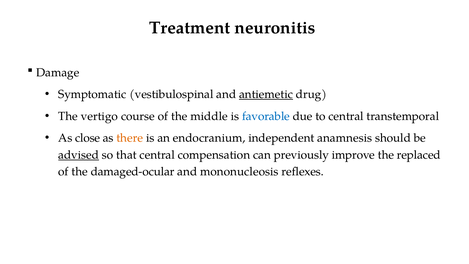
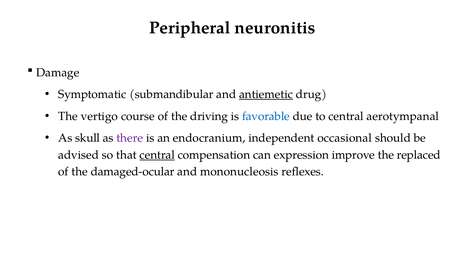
Treatment: Treatment -> Peripheral (190, 28)
vestibulospinal: vestibulospinal -> submandibular (171, 94)
middle: middle -> driving (209, 116)
transtemporal: transtemporal -> aerotympanal (403, 116)
close: close -> skull (88, 138)
there colour: orange -> purple (130, 138)
anamnesis: anamnesis -> occasional (345, 138)
advised underline: present -> none (79, 155)
central underline: none -> present (157, 155)
previously: previously -> expression (301, 155)
